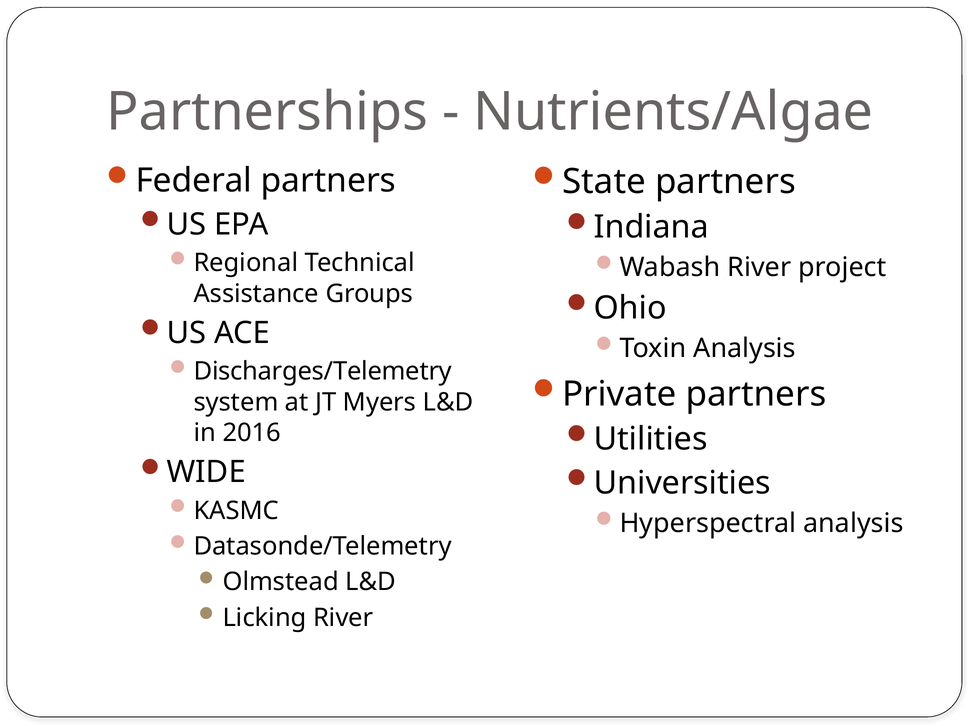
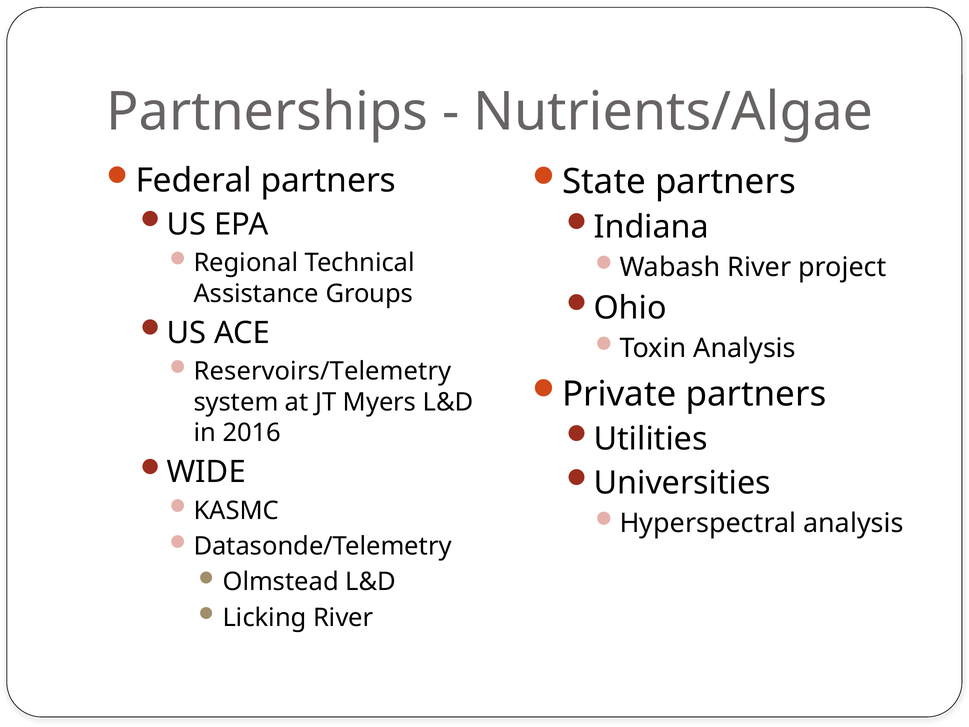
Discharges/Telemetry: Discharges/Telemetry -> Reservoirs/Telemetry (323, 371)
